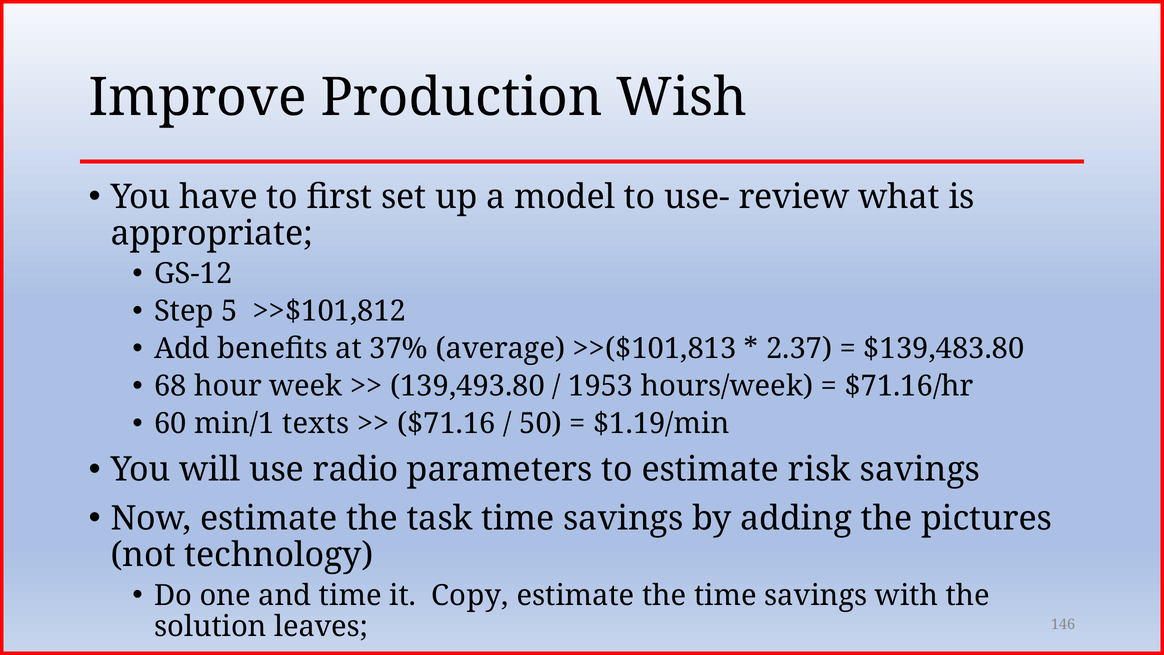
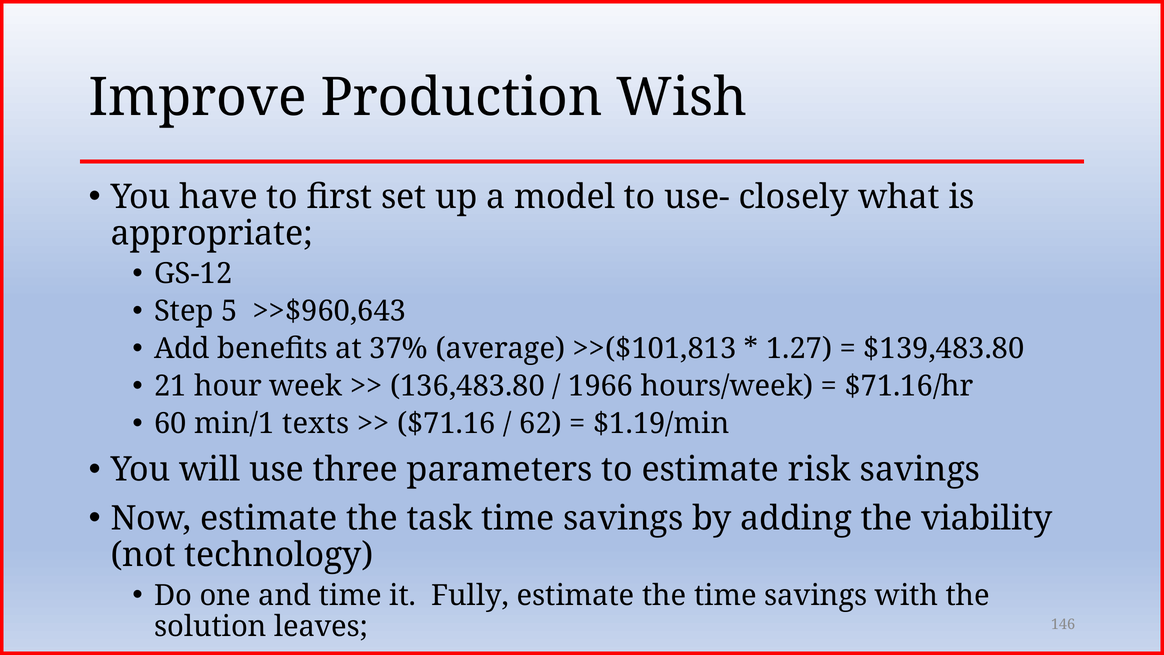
review: review -> closely (794, 197)
>>$101,812: >>$101,812 -> >>$960,643 (329, 311)
2.37: 2.37 -> 1.27 (799, 349)
68: 68 -> 21 (170, 386)
139,493.80: 139,493.80 -> 136,483.80 (468, 386)
1953: 1953 -> 1966 (601, 386)
50: 50 -> 62 (541, 423)
radio: radio -> three (355, 470)
pictures: pictures -> viability (987, 518)
Copy: Copy -> Fully (470, 595)
